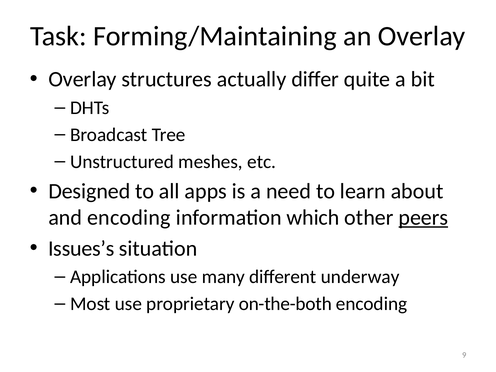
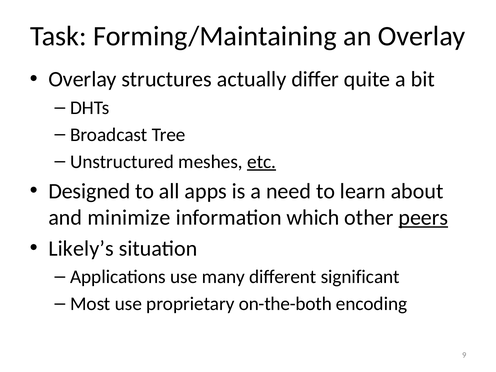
etc underline: none -> present (262, 162)
and encoding: encoding -> minimize (129, 218)
Issues’s: Issues’s -> Likely’s (81, 248)
underway: underway -> significant (360, 277)
